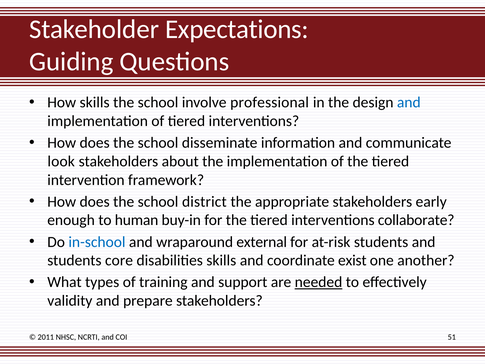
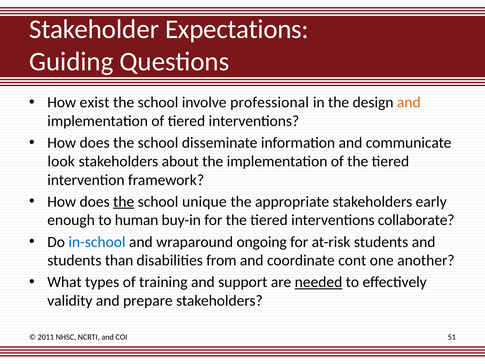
How skills: skills -> exist (95, 102)
and colour: blue -> orange (409, 102)
the underline: none -> present (124, 201)
district: district -> unique (204, 201)
external: external -> ongoing (262, 242)
core: core -> than (119, 260)
disabilities skills: skills -> from (221, 260)
exist: exist -> cont (352, 260)
